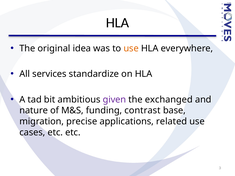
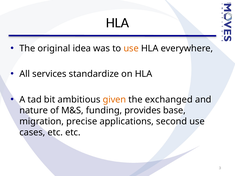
given colour: purple -> orange (114, 100)
contrast: contrast -> provides (143, 111)
related: related -> second (172, 122)
